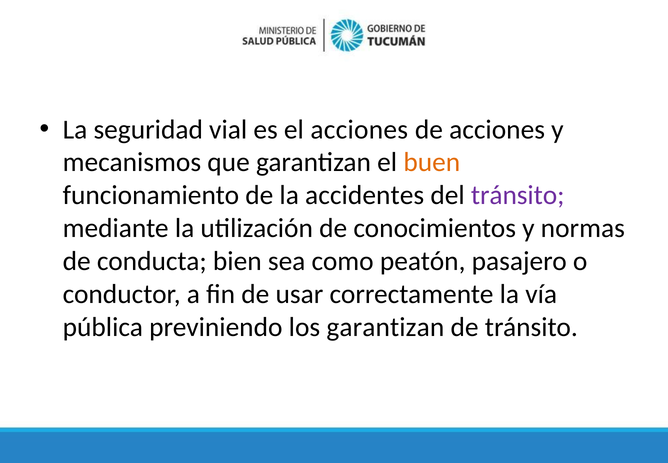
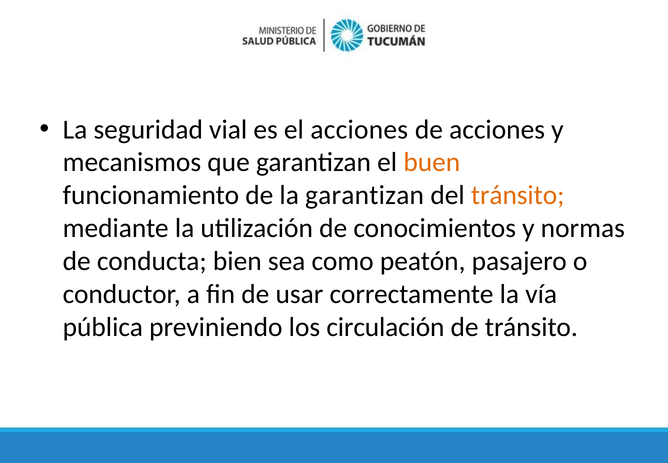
la accidentes: accidentes -> garantizan (365, 195)
tránsito colour: purple -> orange (518, 195)
los garantizan: garantizan -> circulación (385, 327)
